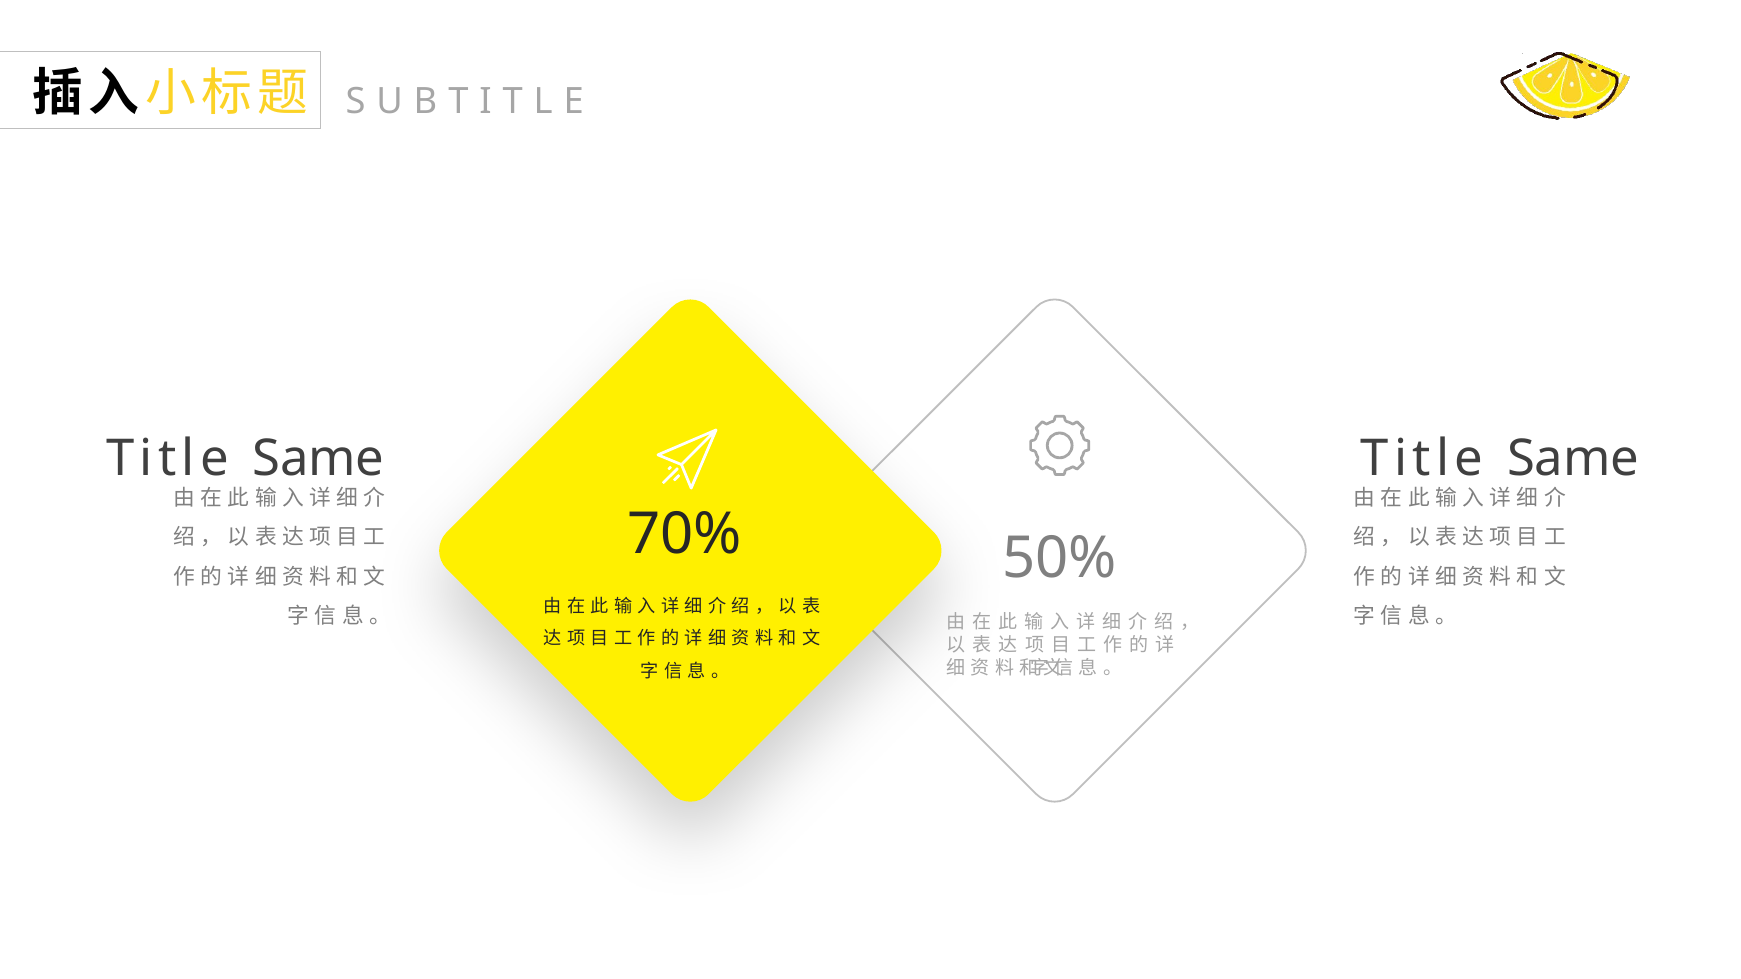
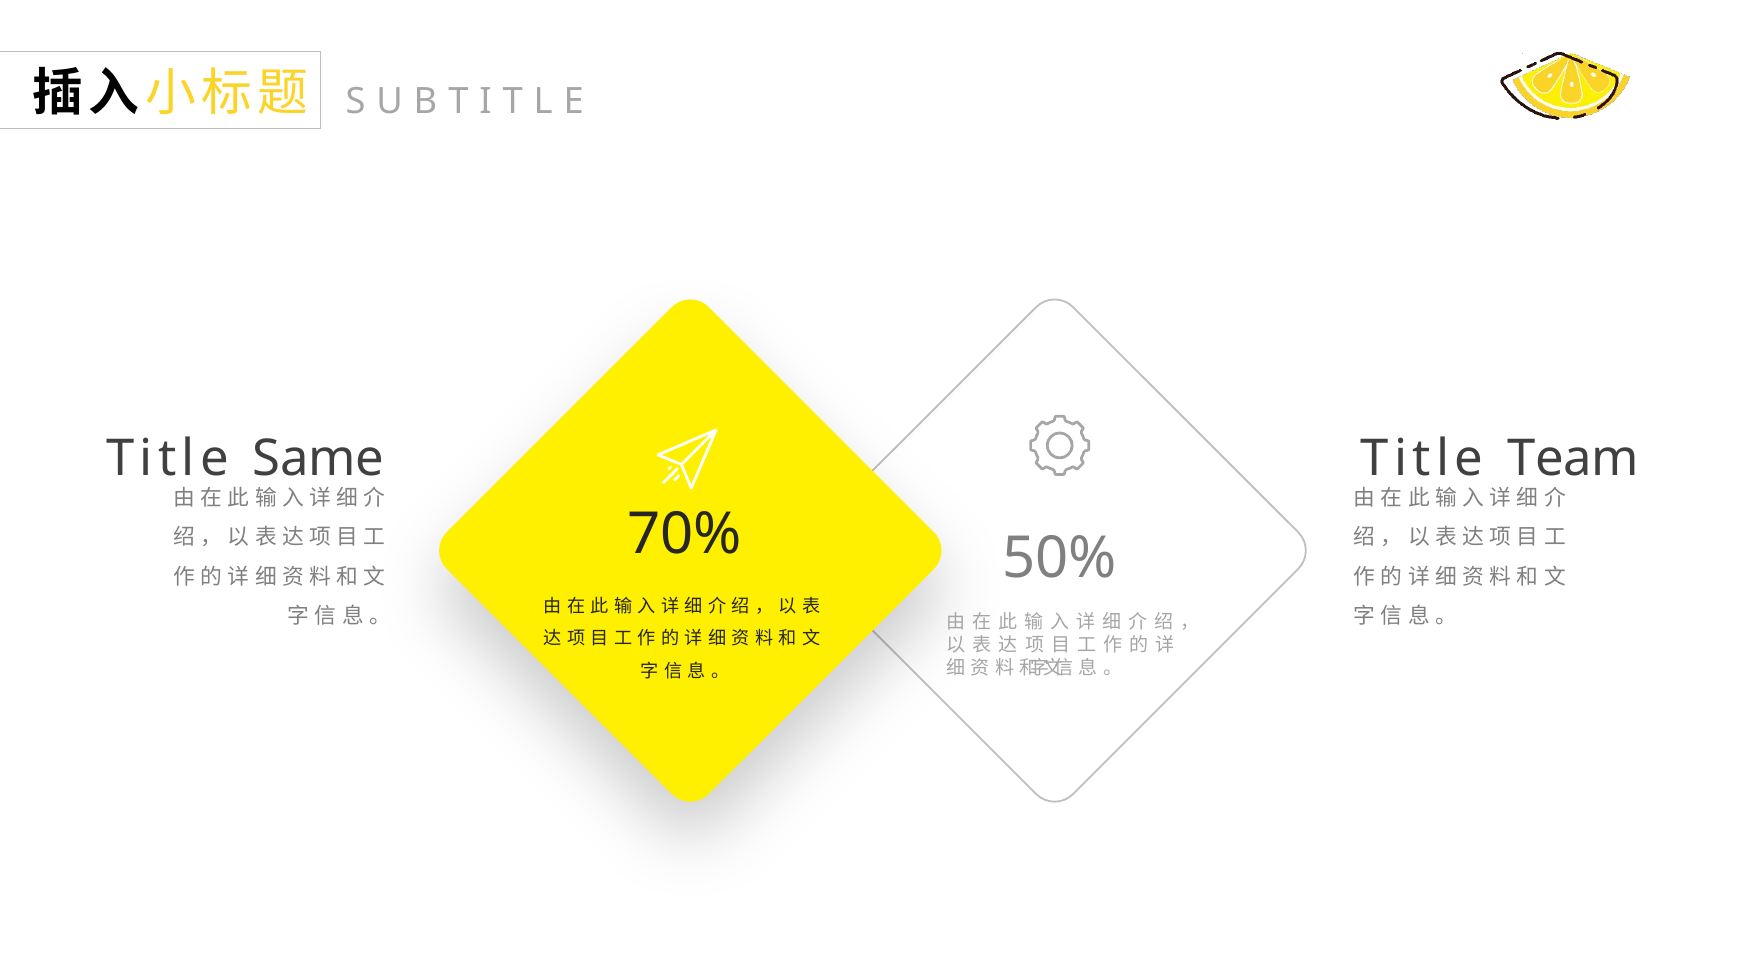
Same: Same -> Team (1573, 459)
